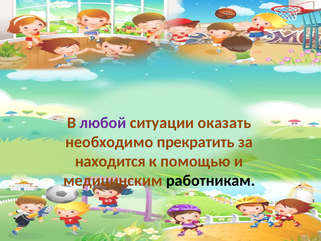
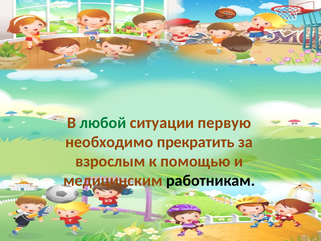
любой colour: purple -> green (103, 123)
оказать: оказать -> первую (224, 123)
находится: находится -> взрослым (110, 161)
